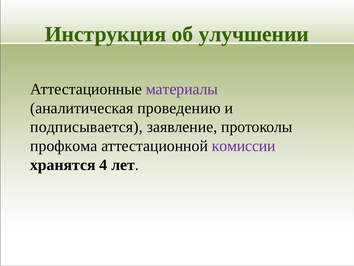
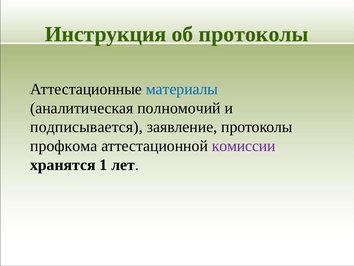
об улучшении: улучшении -> протоколы (254, 34)
материалы colour: purple -> blue (182, 89)
проведению: проведению -> полномочий (179, 108)
4: 4 -> 1 (103, 165)
